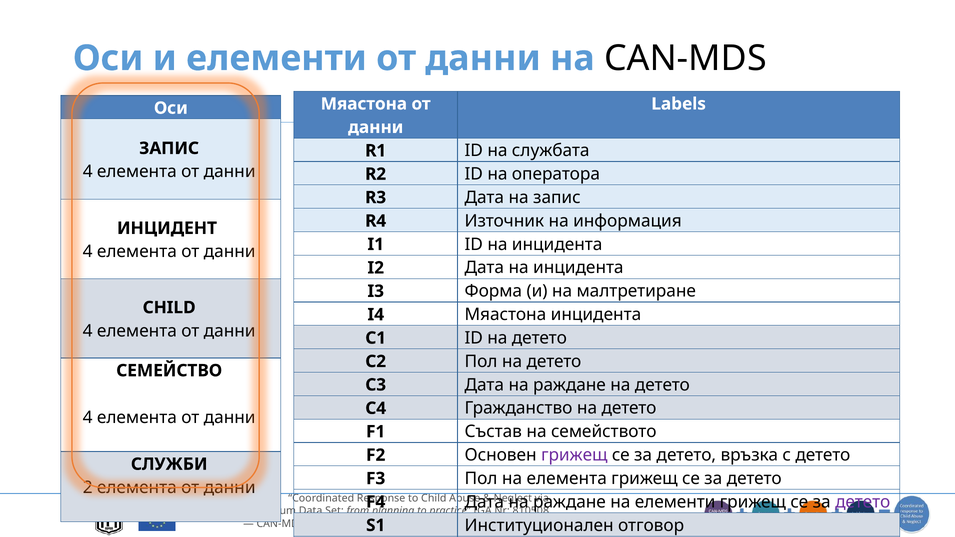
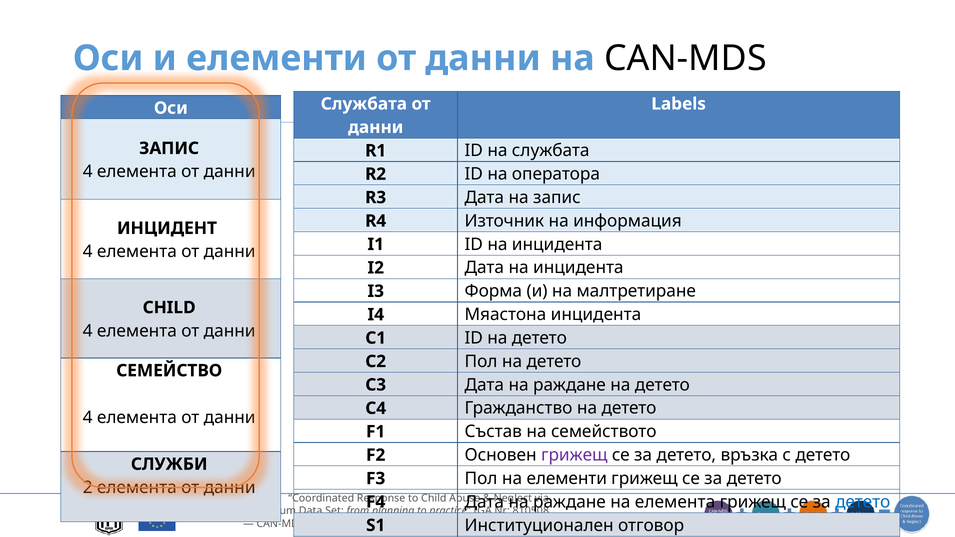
Мяастона: Мяастона -> Службата (364, 104)
на елемента: елемента -> елементи (567, 479)
на елементи: елементи -> елемента (675, 502)
детето colour: purple -> blue (863, 502)
